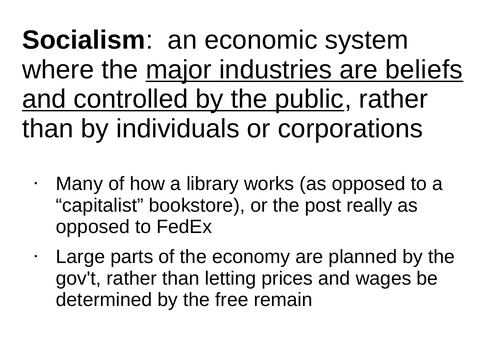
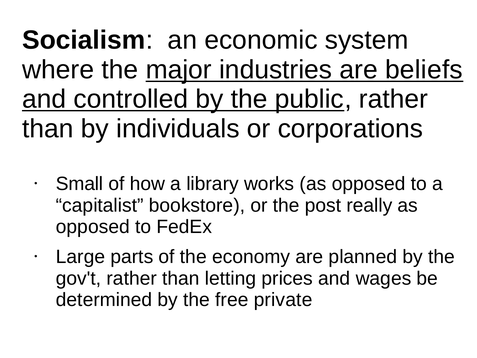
Many: Many -> Small (80, 184)
remain: remain -> private (283, 300)
